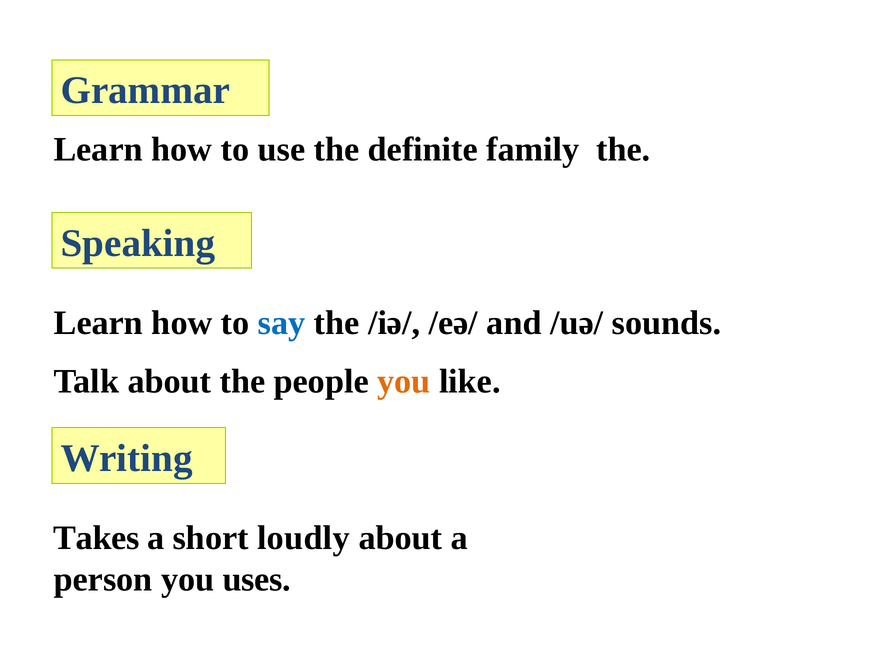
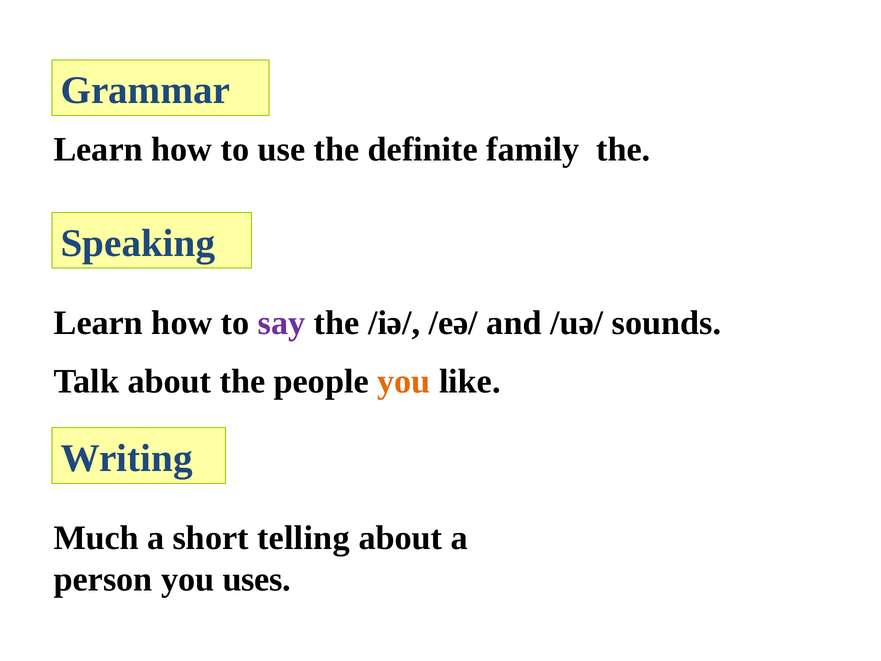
say colour: blue -> purple (282, 323)
Takes: Takes -> Much (96, 538)
loudly: loudly -> telling (303, 538)
